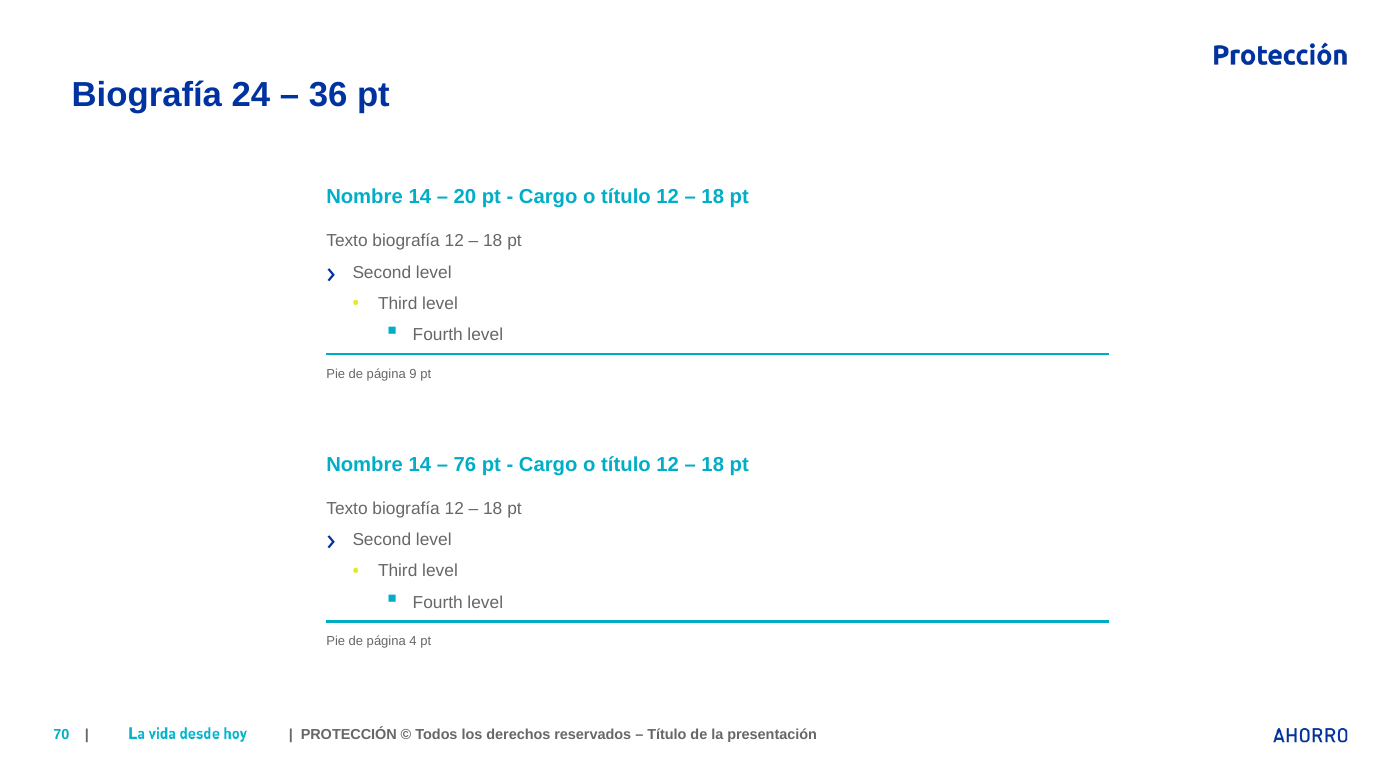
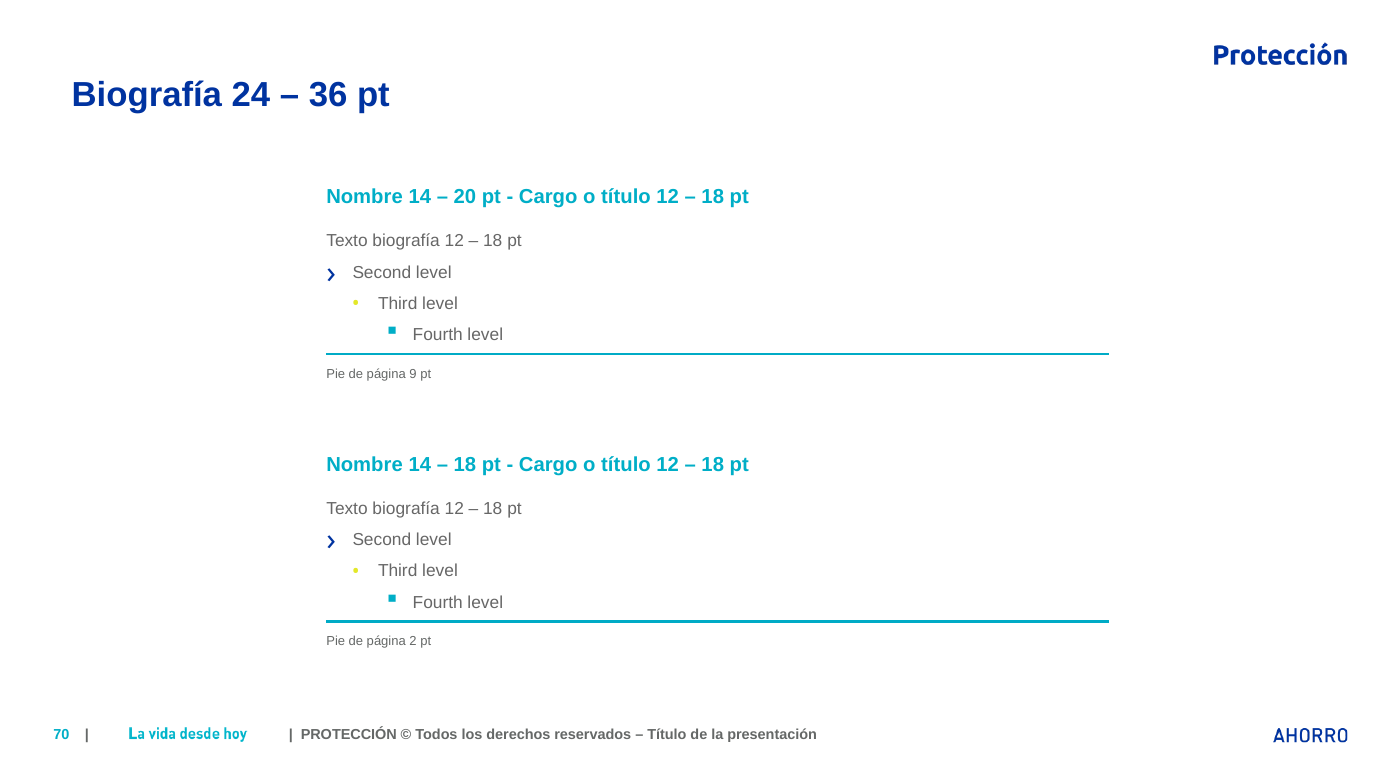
76: 76 -> 18 (465, 465)
4: 4 -> 2 (413, 642)
